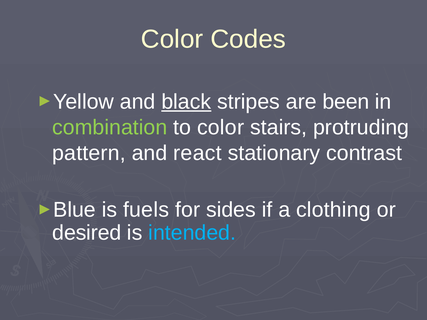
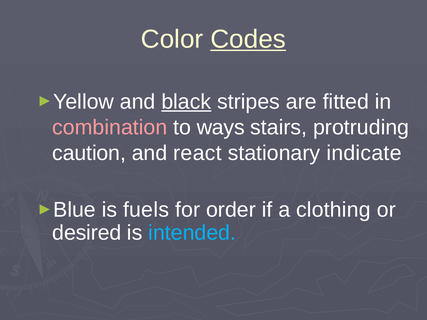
Codes underline: none -> present (248, 39)
been: been -> fitted (346, 102)
combination colour: light green -> pink (110, 127)
to color: color -> ways (221, 127)
pattern: pattern -> caution (89, 153)
contrast: contrast -> indicate (364, 153)
sides: sides -> order (231, 210)
